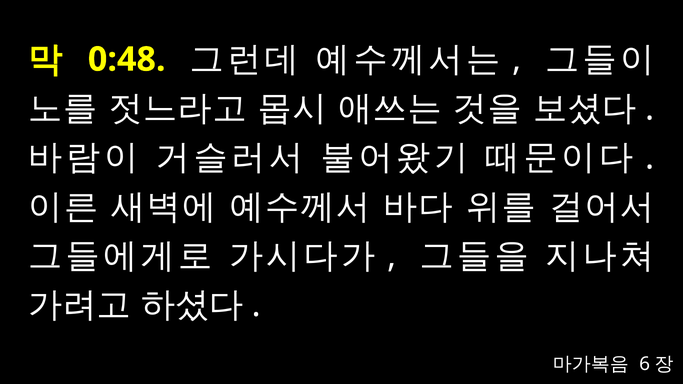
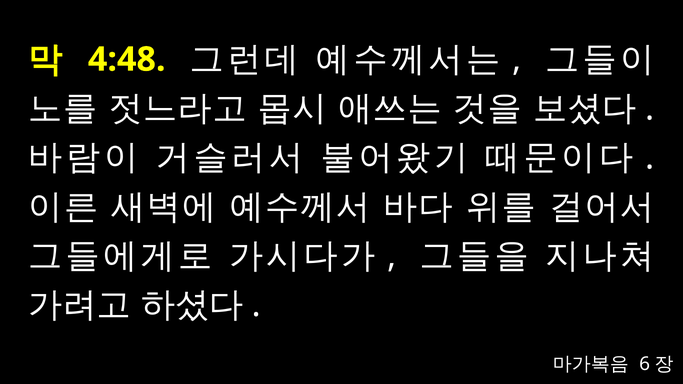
0:48: 0:48 -> 4:48 (127, 60)
